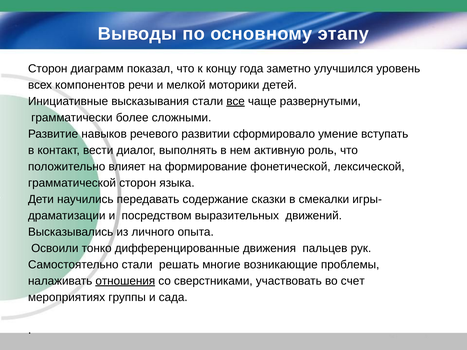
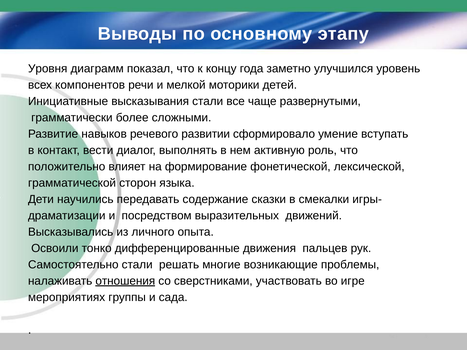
Сторон: Сторон -> Уровня (48, 69)
все underline: present -> none (236, 101)
счет: счет -> игре (353, 281)
